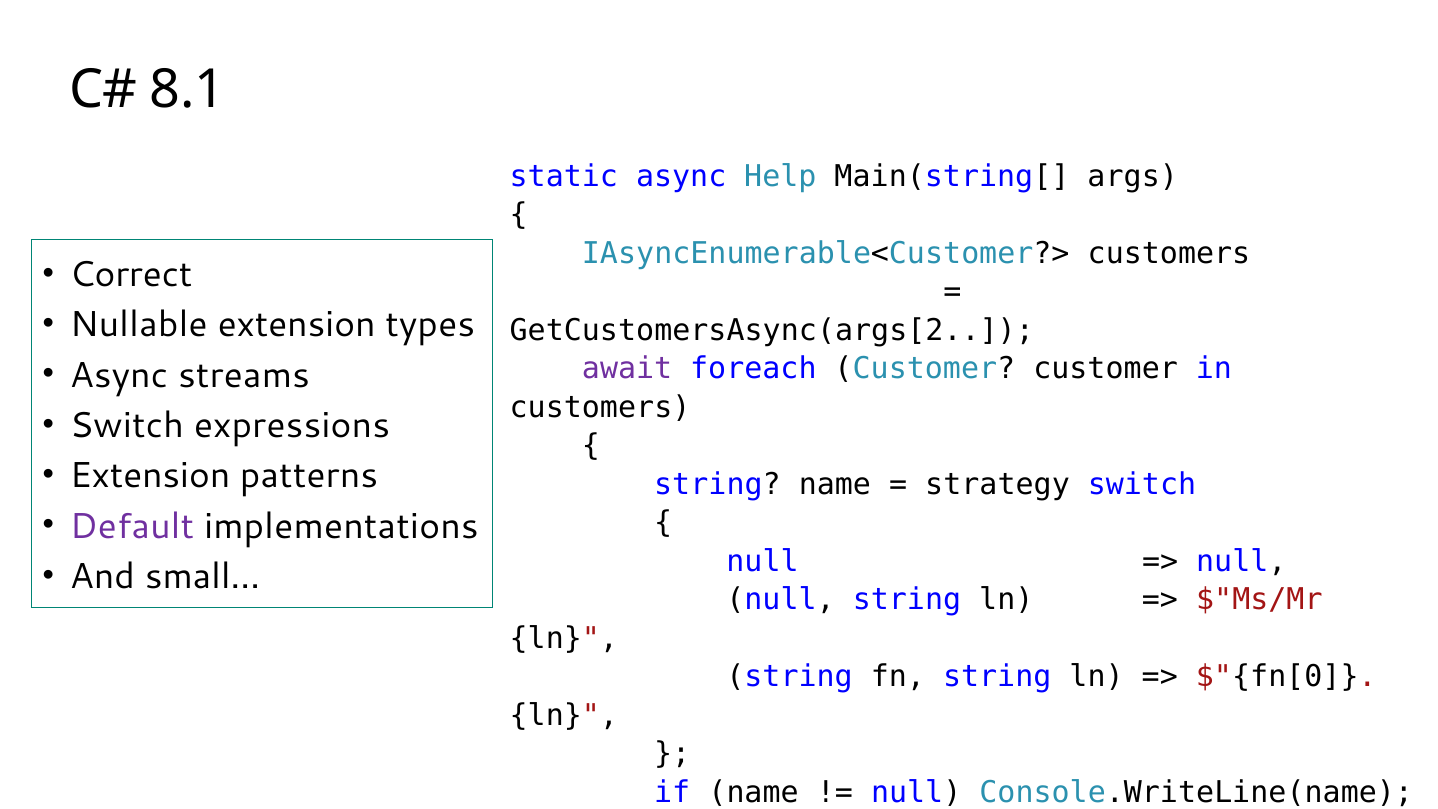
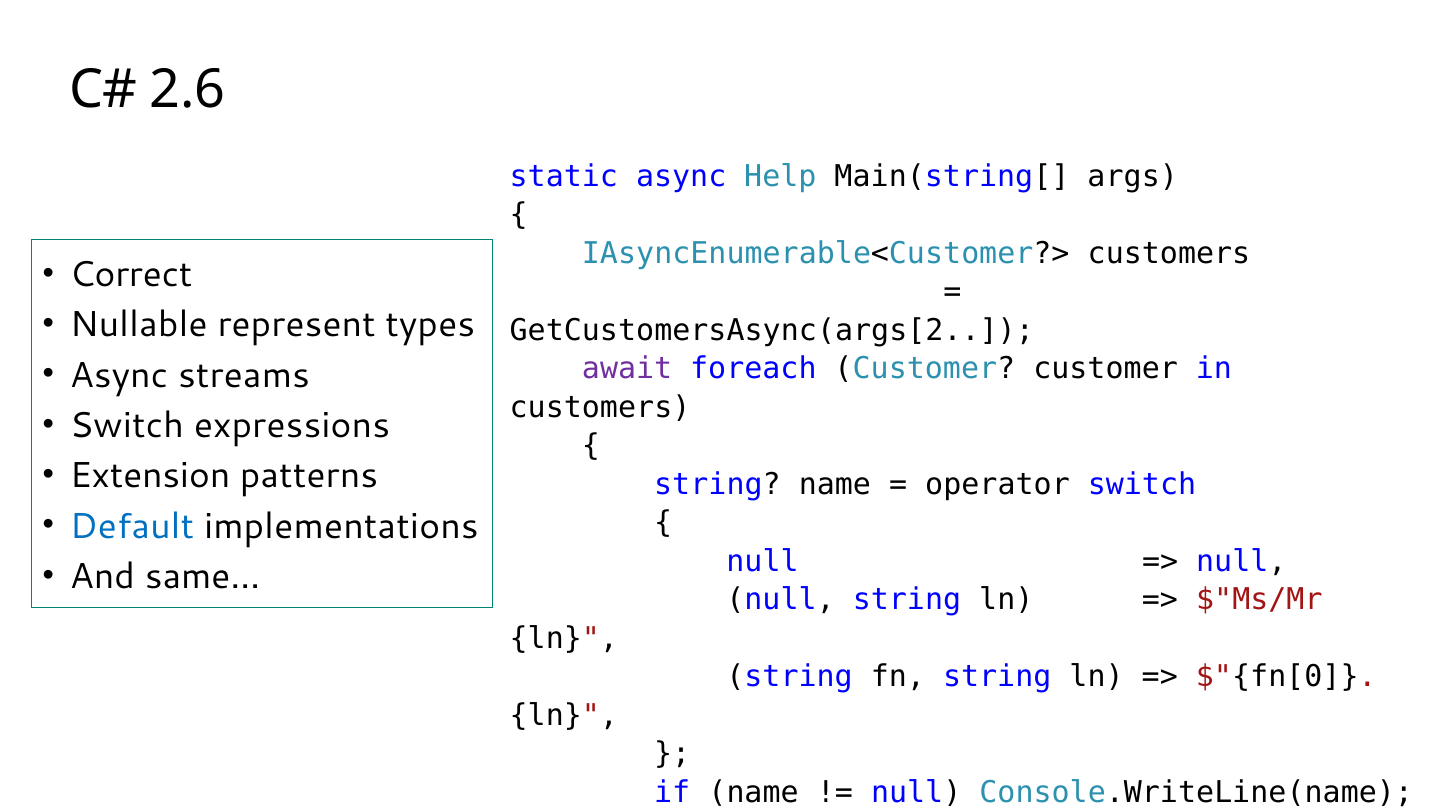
8.1: 8.1 -> 2.6 (187, 90)
Nullable extension: extension -> represent (297, 325)
strategy: strategy -> operator (998, 484)
Default colour: purple -> blue (132, 526)
small…: small… -> same… (203, 577)
